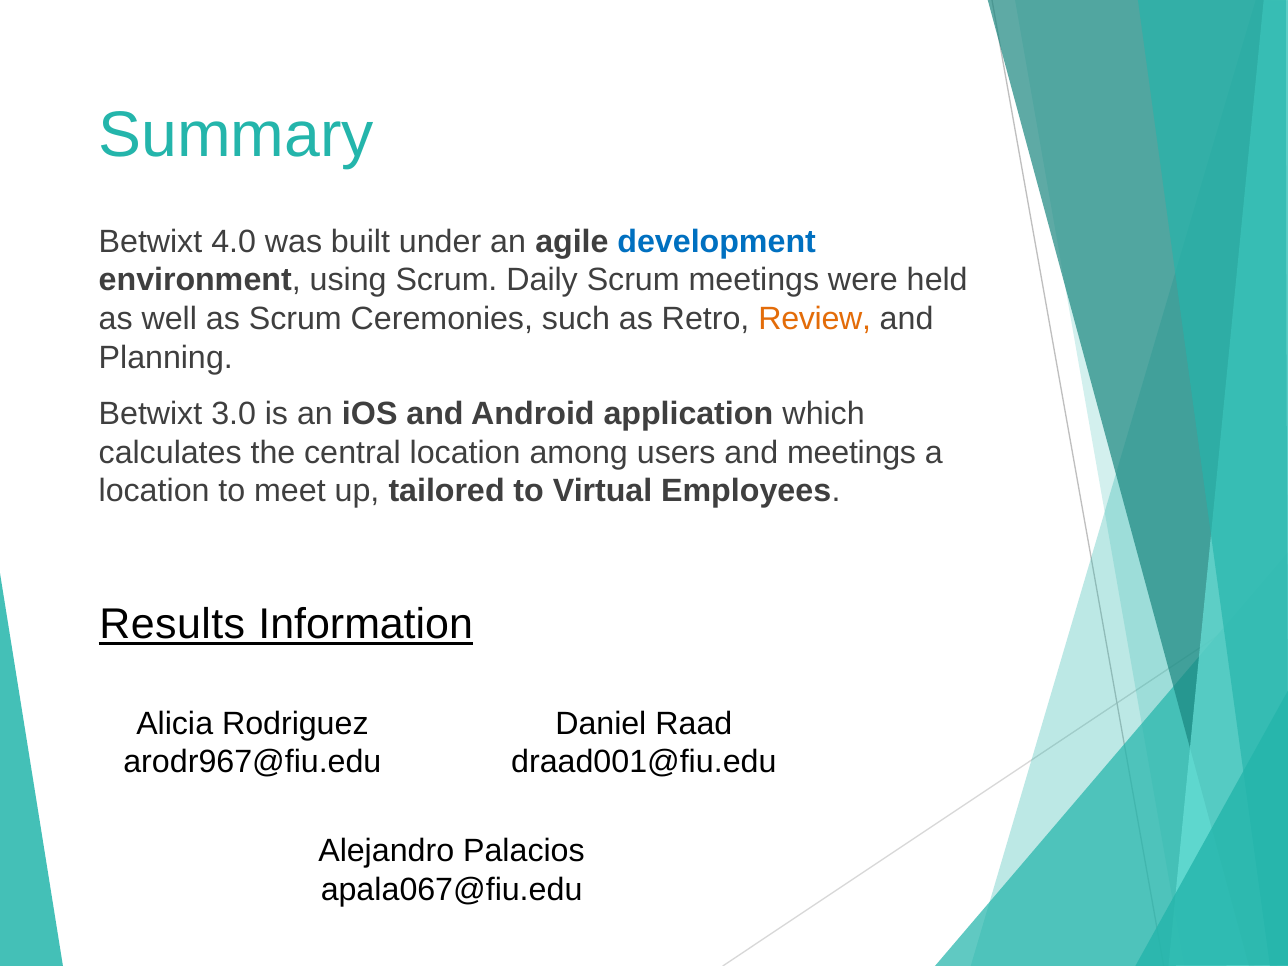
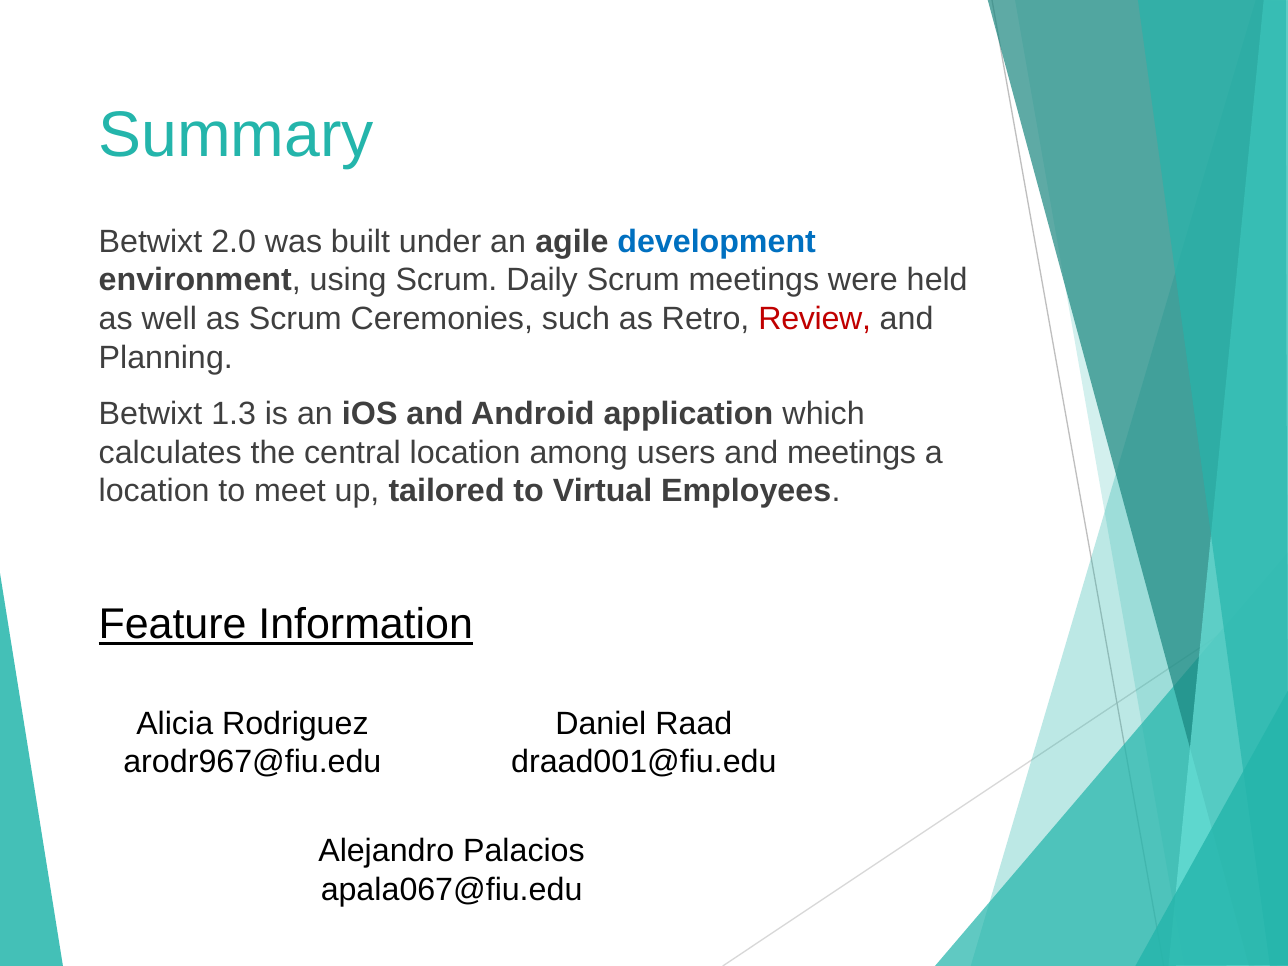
4.0: 4.0 -> 2.0 (234, 242)
Review colour: orange -> red (815, 319)
3.0: 3.0 -> 1.3 (234, 414)
Results: Results -> Feature (173, 625)
